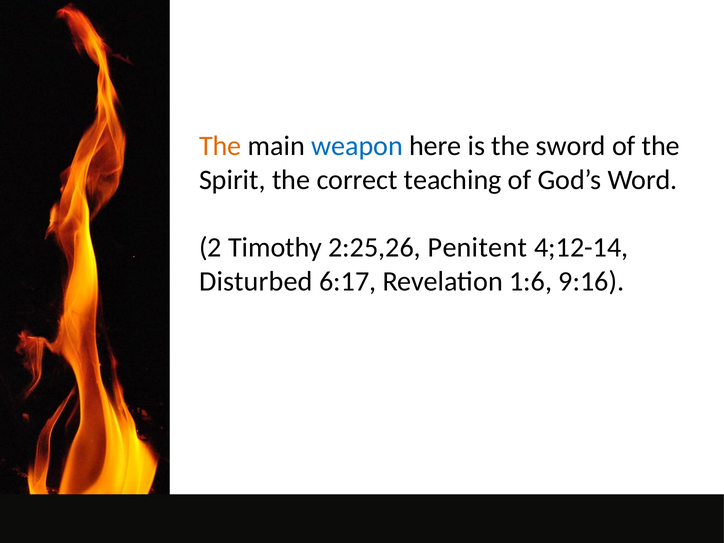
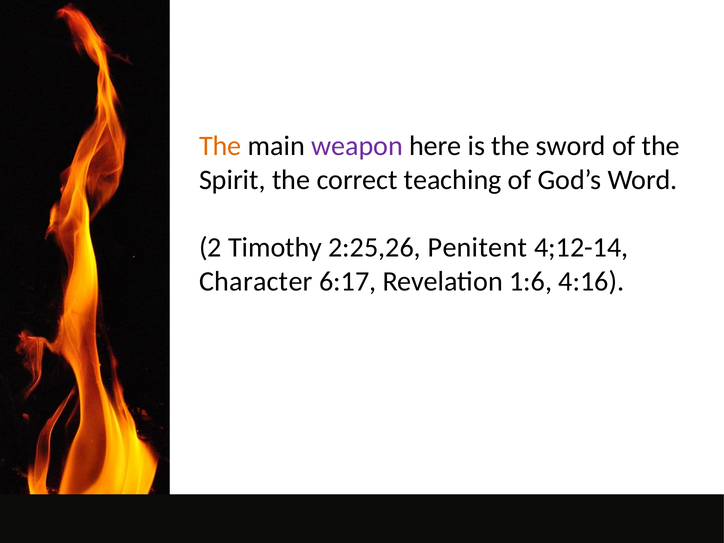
weapon colour: blue -> purple (357, 146)
Disturbed: Disturbed -> Character (256, 281)
9:16: 9:16 -> 4:16 (591, 281)
